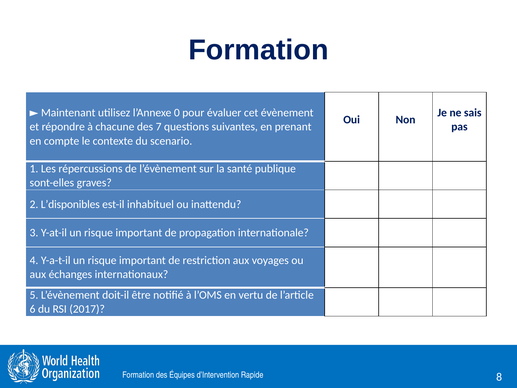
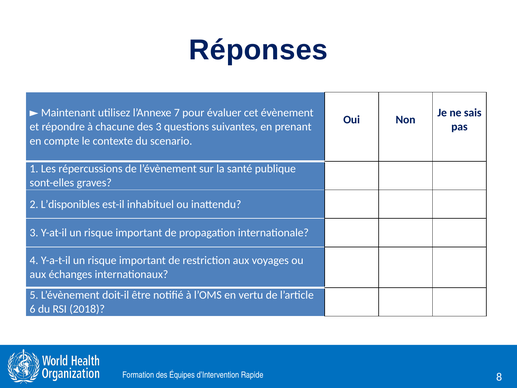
Formation: Formation -> Réponses (258, 50)
0: 0 -> 7 (177, 113)
des 7: 7 -> 3 (159, 127)
2017: 2017 -> 2018 (87, 309)
